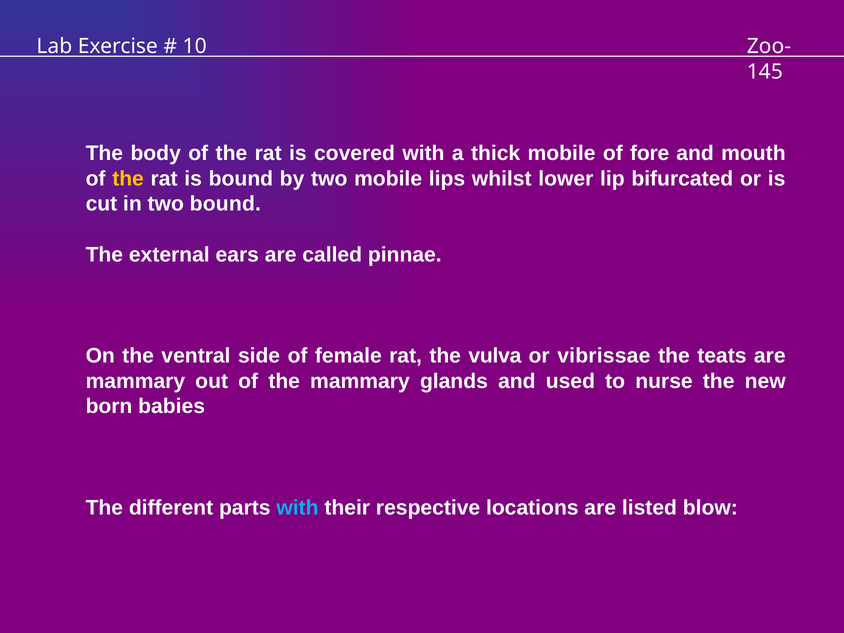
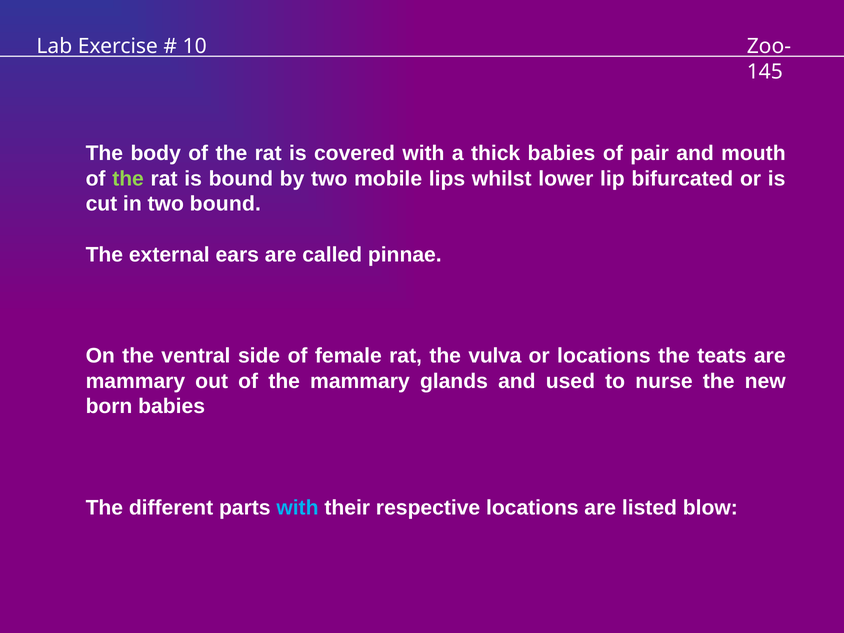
thick mobile: mobile -> babies (561, 153)
fore: fore -> pair (650, 153)
the colour: yellow -> light green (128, 179)
or vibrissae: vibrissae -> locations (604, 356)
